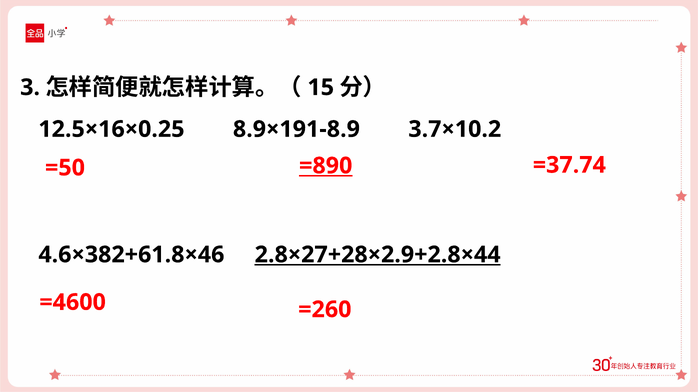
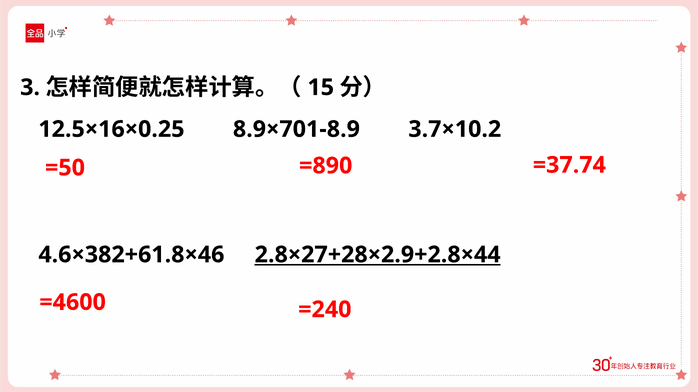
8.9×191-8.9: 8.9×191-8.9 -> 8.9×701-8.9 (296, 129)
=890 underline: present -> none (326, 166)
=260: =260 -> =240 (325, 310)
